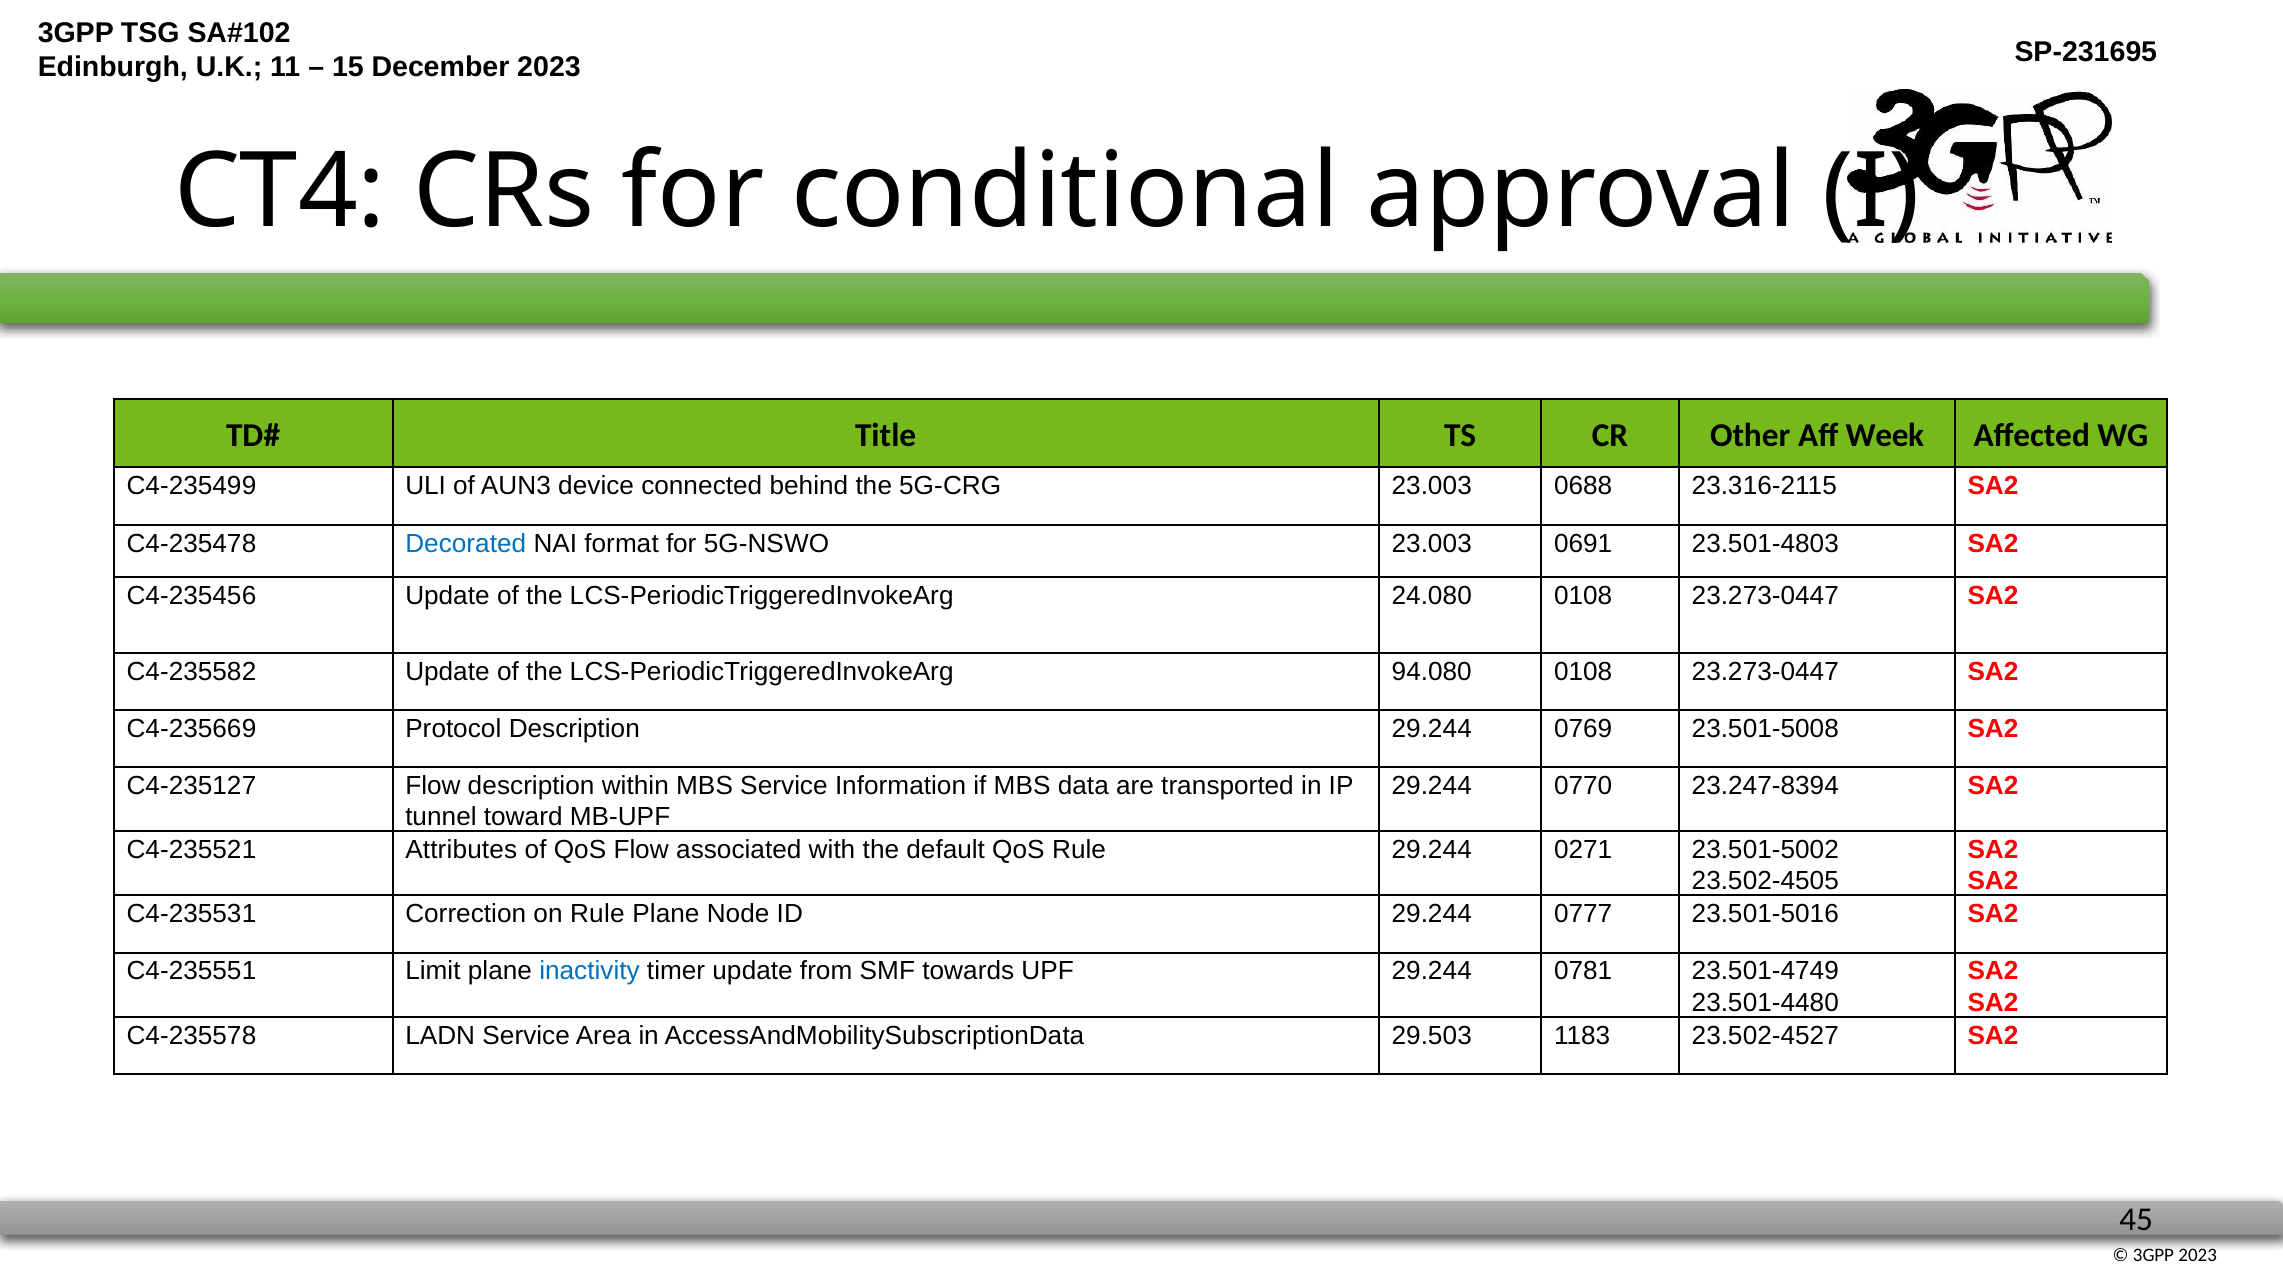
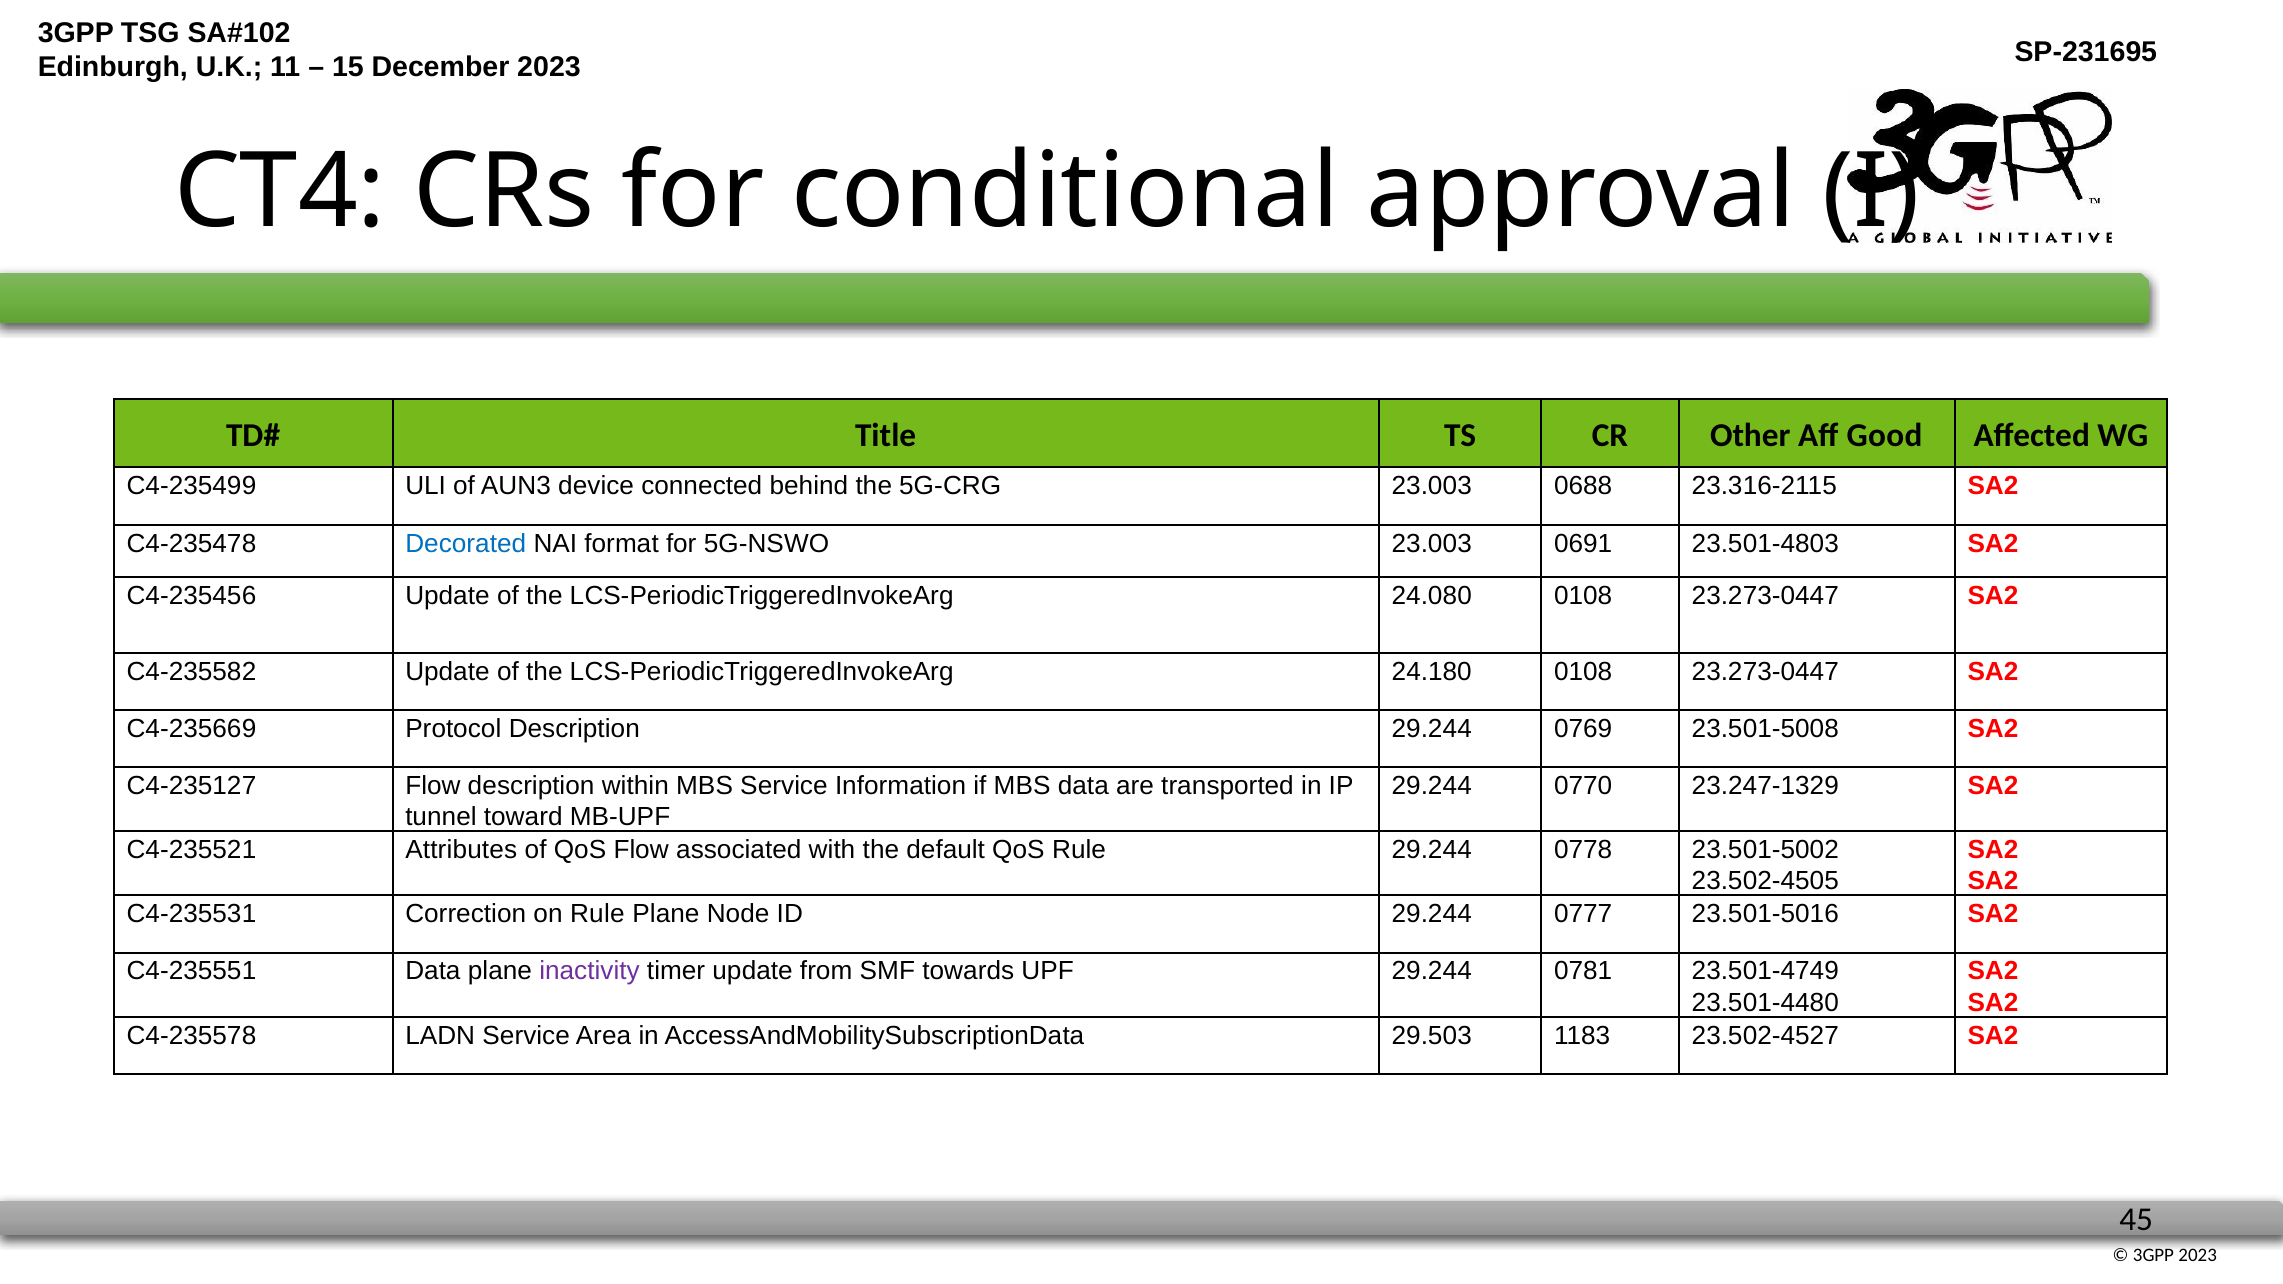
Week: Week -> Good (1885, 436)
94.080: 94.080 -> 24.180 (1432, 672)
23.247-8394: 23.247-8394 -> 23.247-1329 (1765, 786)
0271: 0271 -> 0778 (1583, 850)
C4-235551 Limit: Limit -> Data (433, 971)
inactivity colour: blue -> purple (589, 971)
